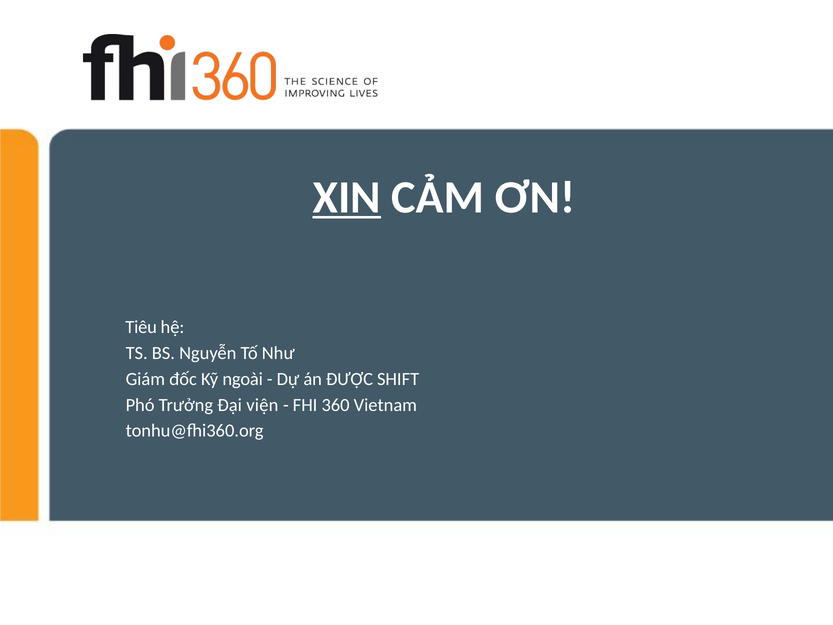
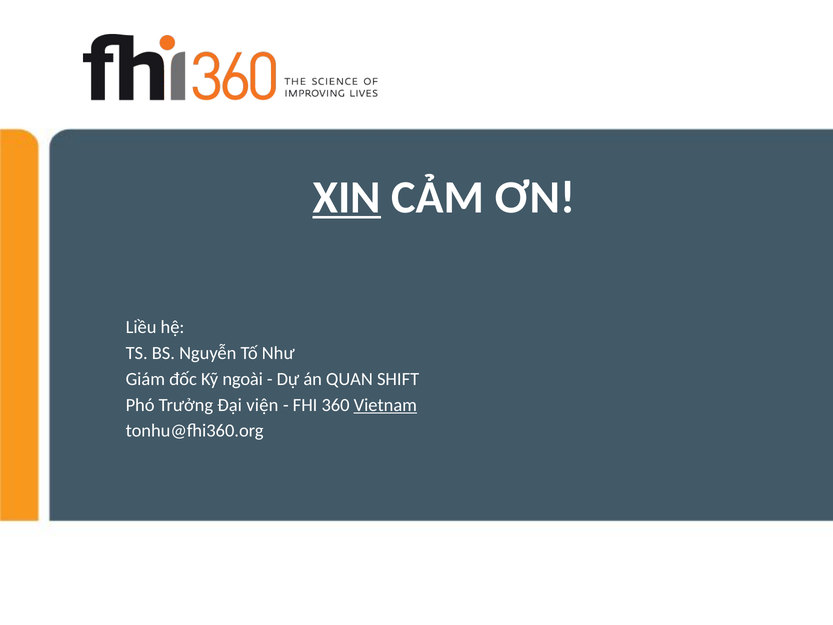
Tiêu: Tiêu -> Liều (141, 327)
ĐƯỢC: ĐƯỢC -> QUAN (349, 379)
Vietnam underline: none -> present (385, 405)
